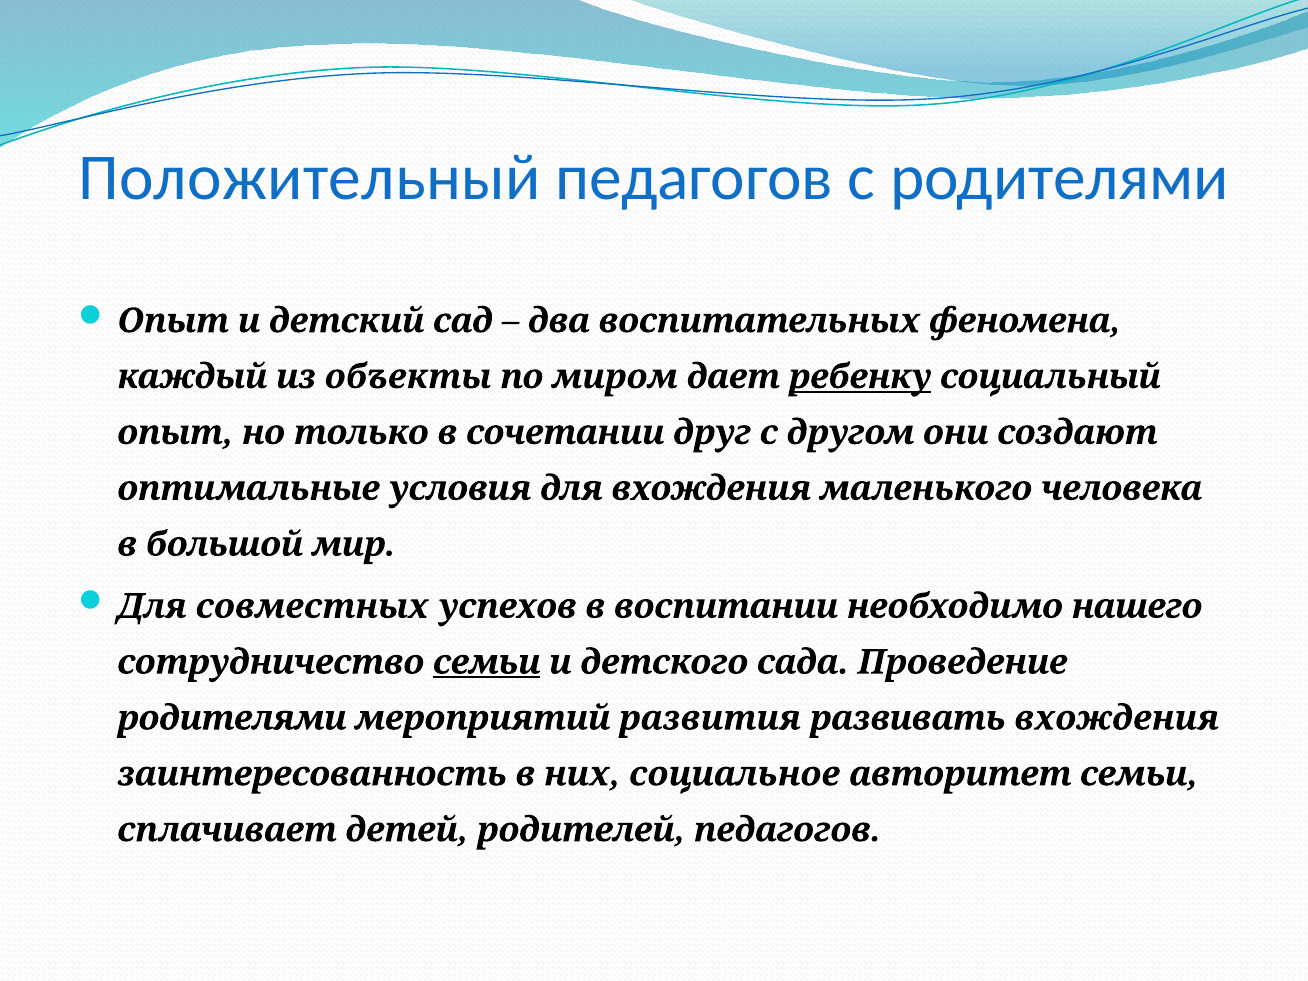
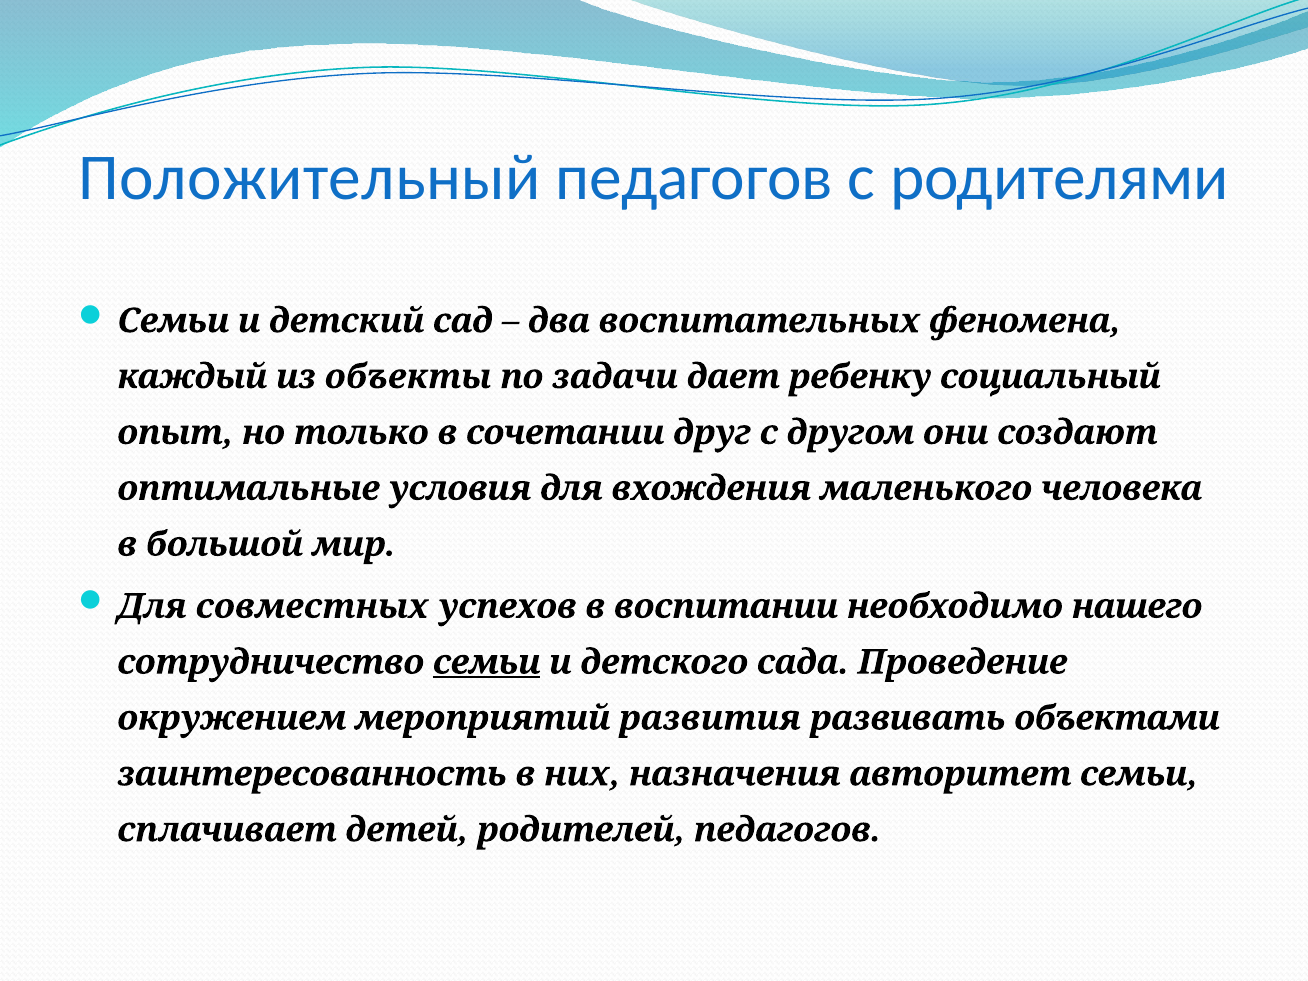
Опыт: Опыт -> Семьи (173, 321)
миром: миром -> задачи (615, 377)
ребенку underline: present -> none (860, 377)
родителями: родителями -> окружением (232, 718)
развивать вхождения: вхождения -> объектами (1117, 718)
социальное: социальное -> назначения (735, 774)
